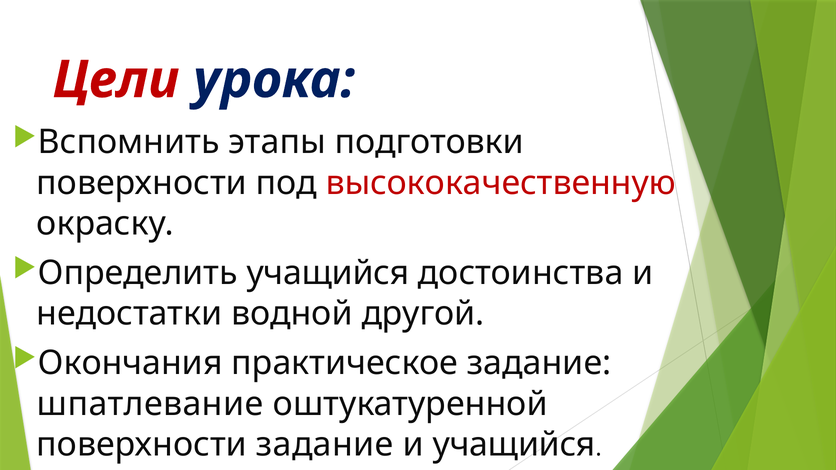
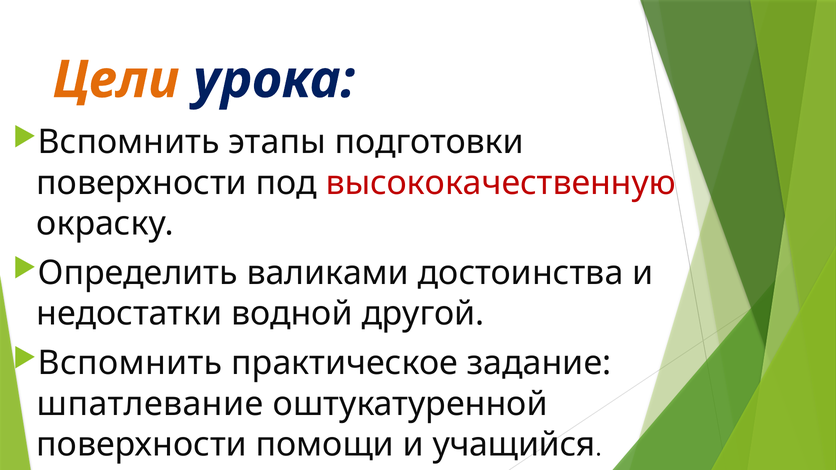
Цели colour: red -> orange (116, 80)
Определить учащийся: учащийся -> валиками (328, 273)
Окончания: Окончания -> Вспомнить (130, 363)
поверхности задание: задание -> помощи (325, 445)
